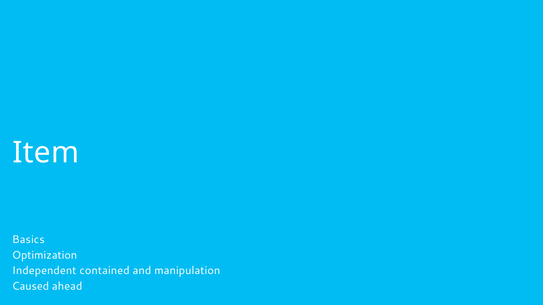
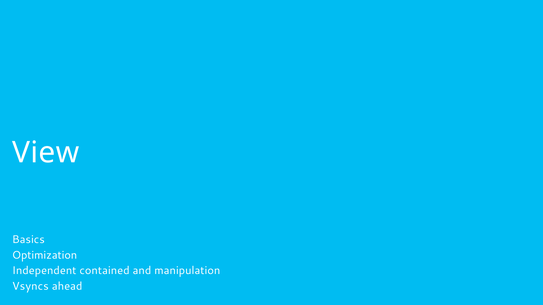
Item: Item -> View (46, 153)
Caused: Caused -> Vsyncs (30, 287)
